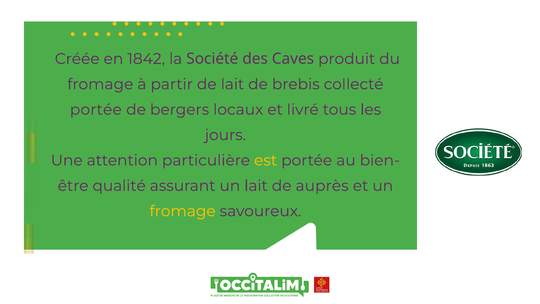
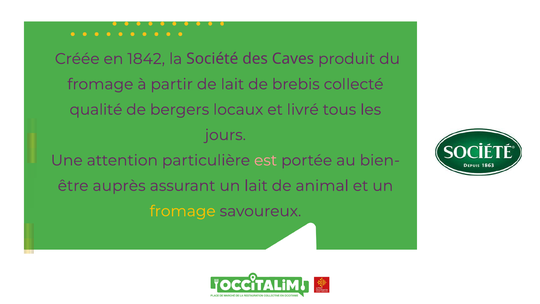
portée: portée -> qualité (96, 110)
est colour: yellow -> pink (266, 160)
qualité: qualité -> auprès (119, 186)
auprès: auprès -> animal (322, 186)
